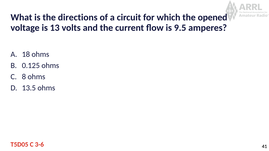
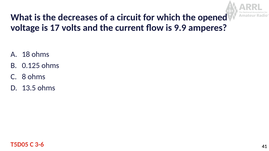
directions: directions -> decreases (78, 17)
13: 13 -> 17 (55, 28)
9.5: 9.5 -> 9.9 (180, 28)
